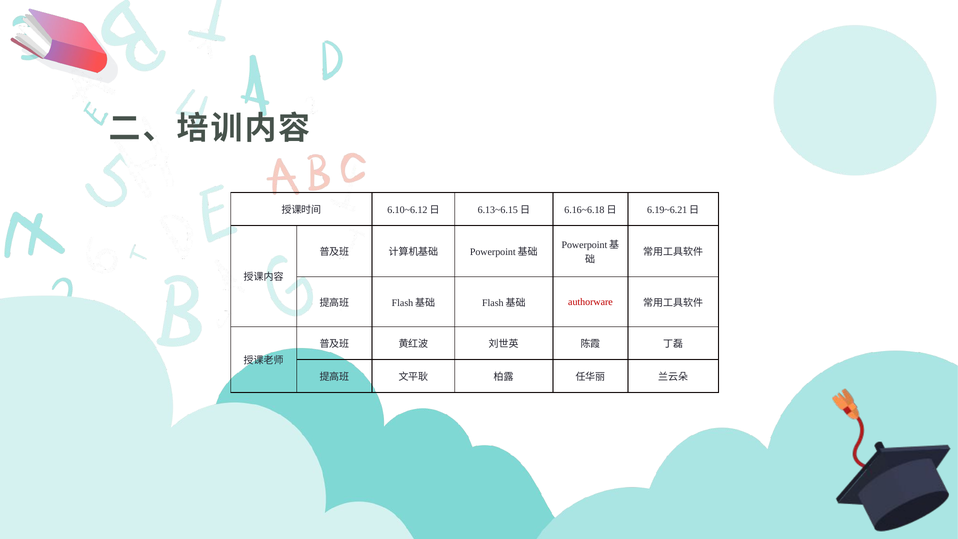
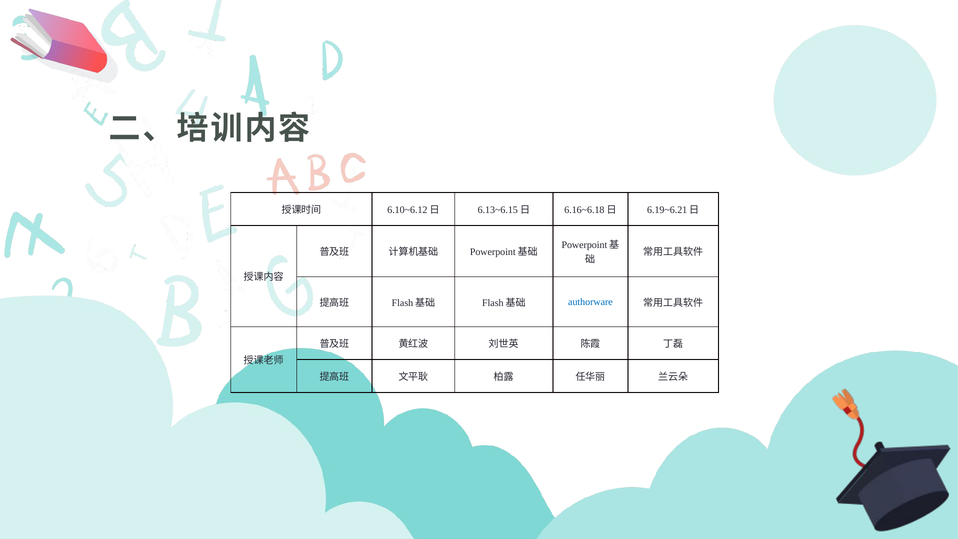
authorware colour: red -> blue (590, 302)
